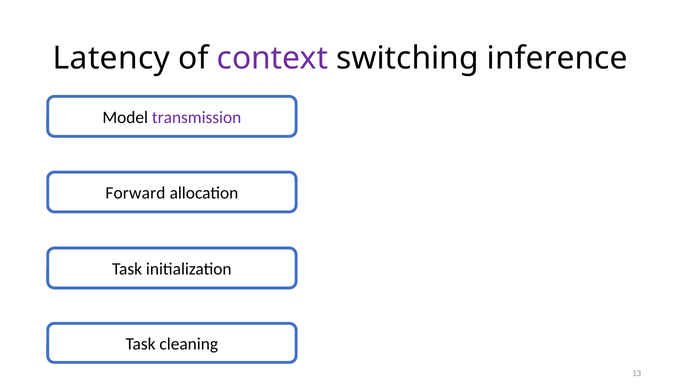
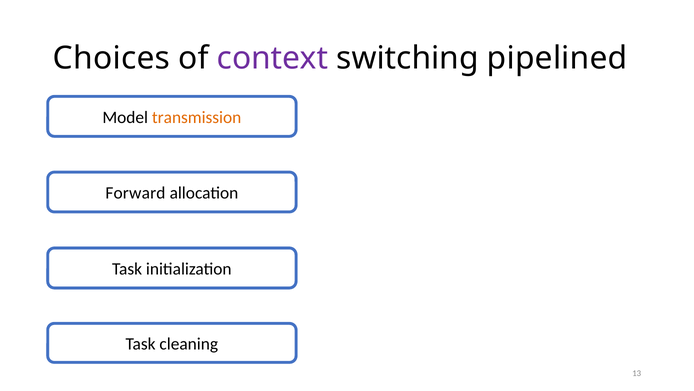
Latency: Latency -> Choices (111, 58)
inference: inference -> pipelined (557, 58)
transmission colour: purple -> orange (197, 117)
